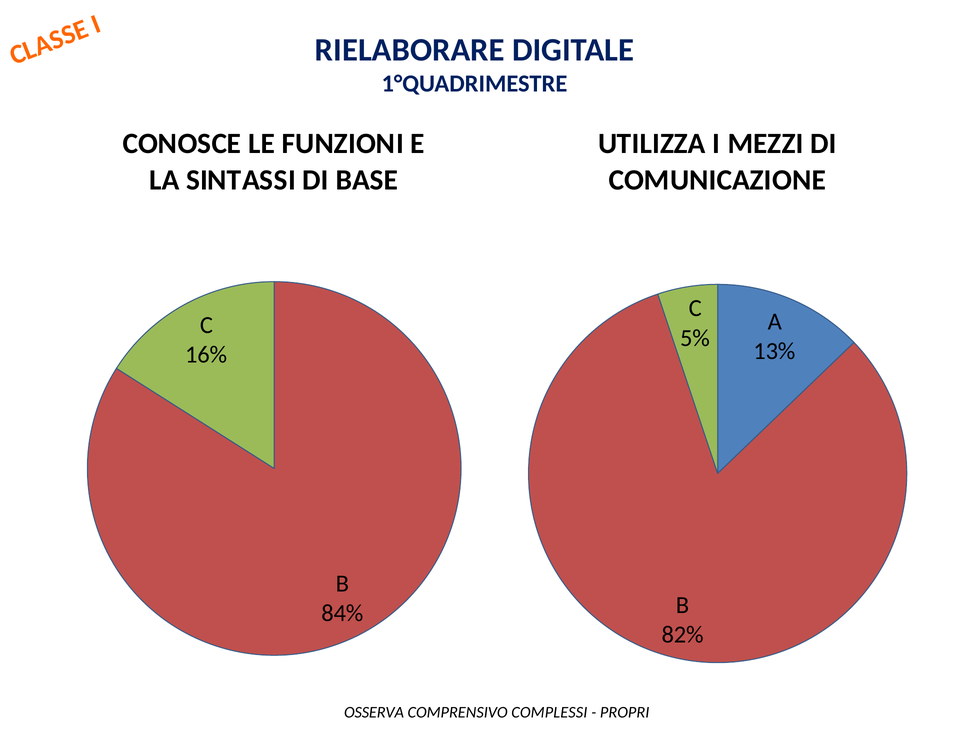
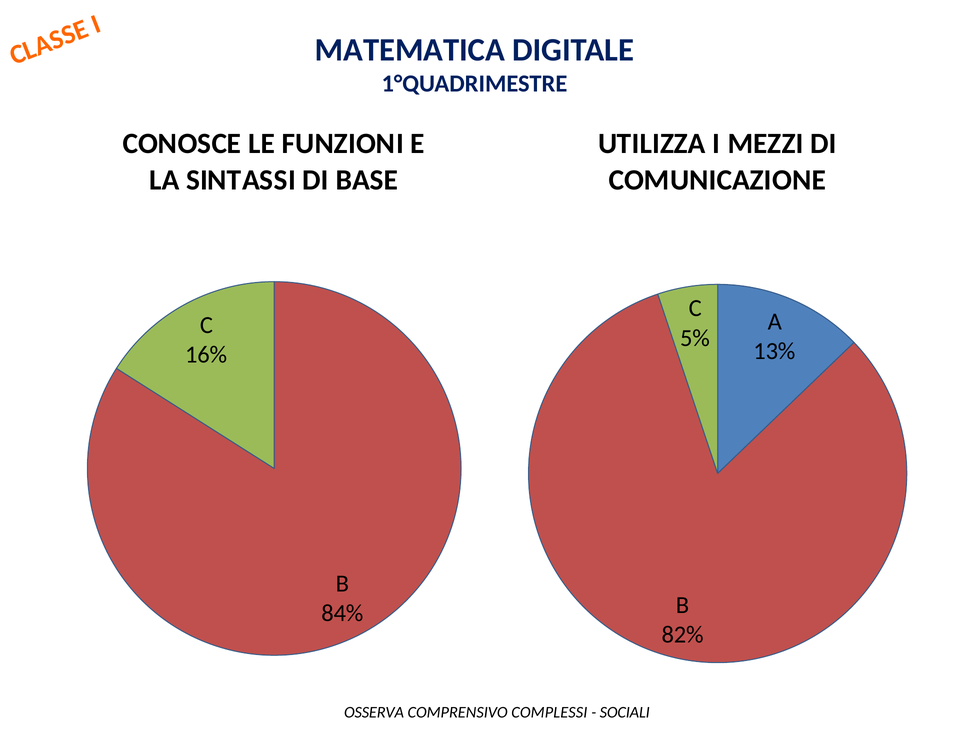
RIELABORARE: RIELABORARE -> MATEMATICA (410, 50)
PROPRI: PROPRI -> SOCIALI (625, 712)
